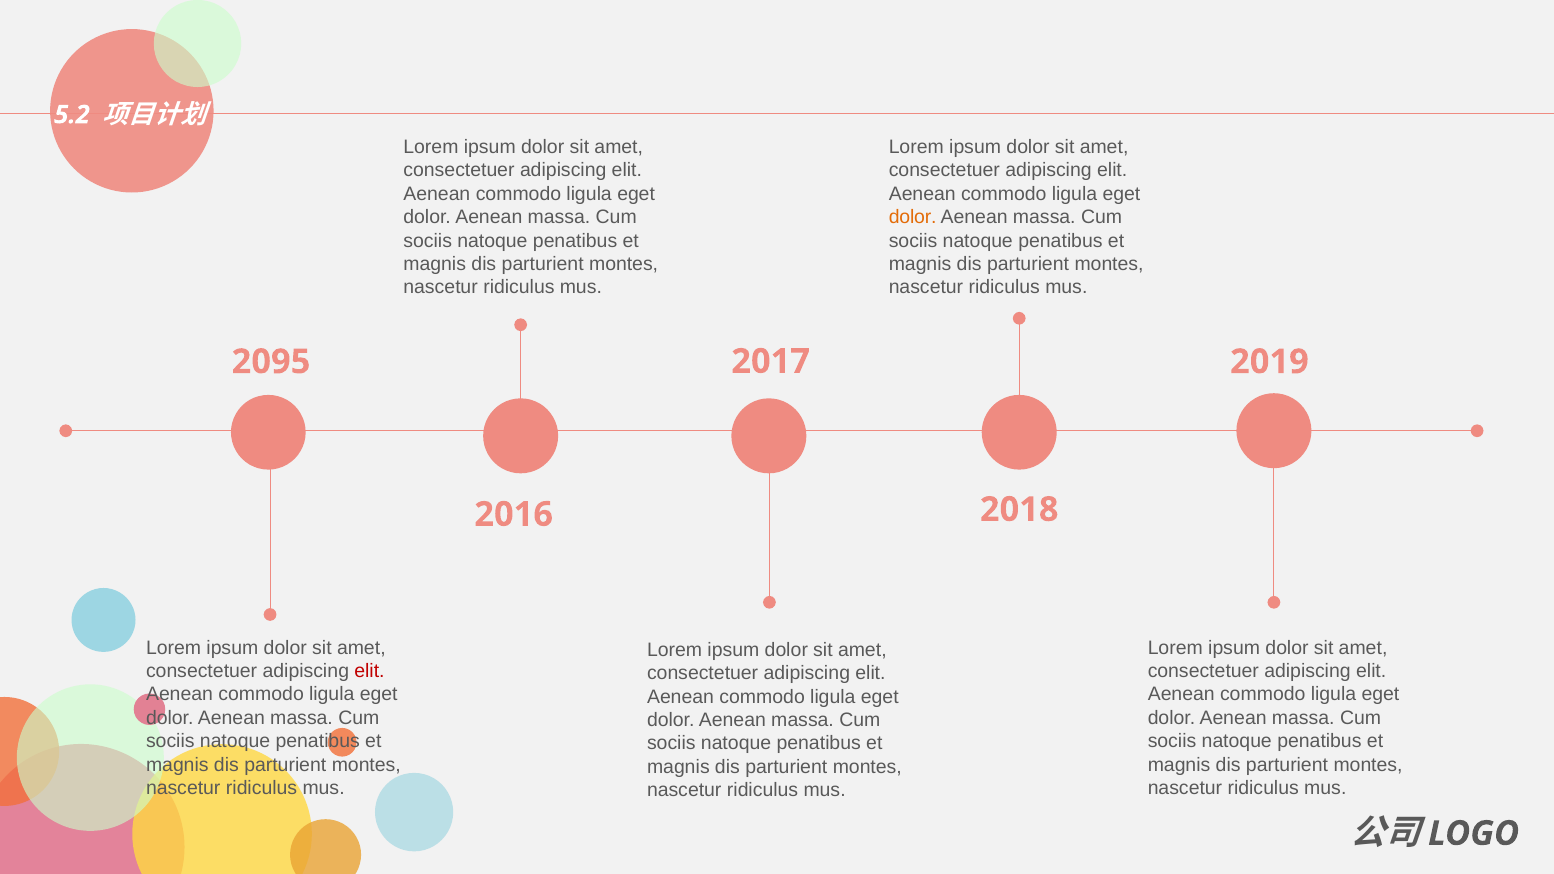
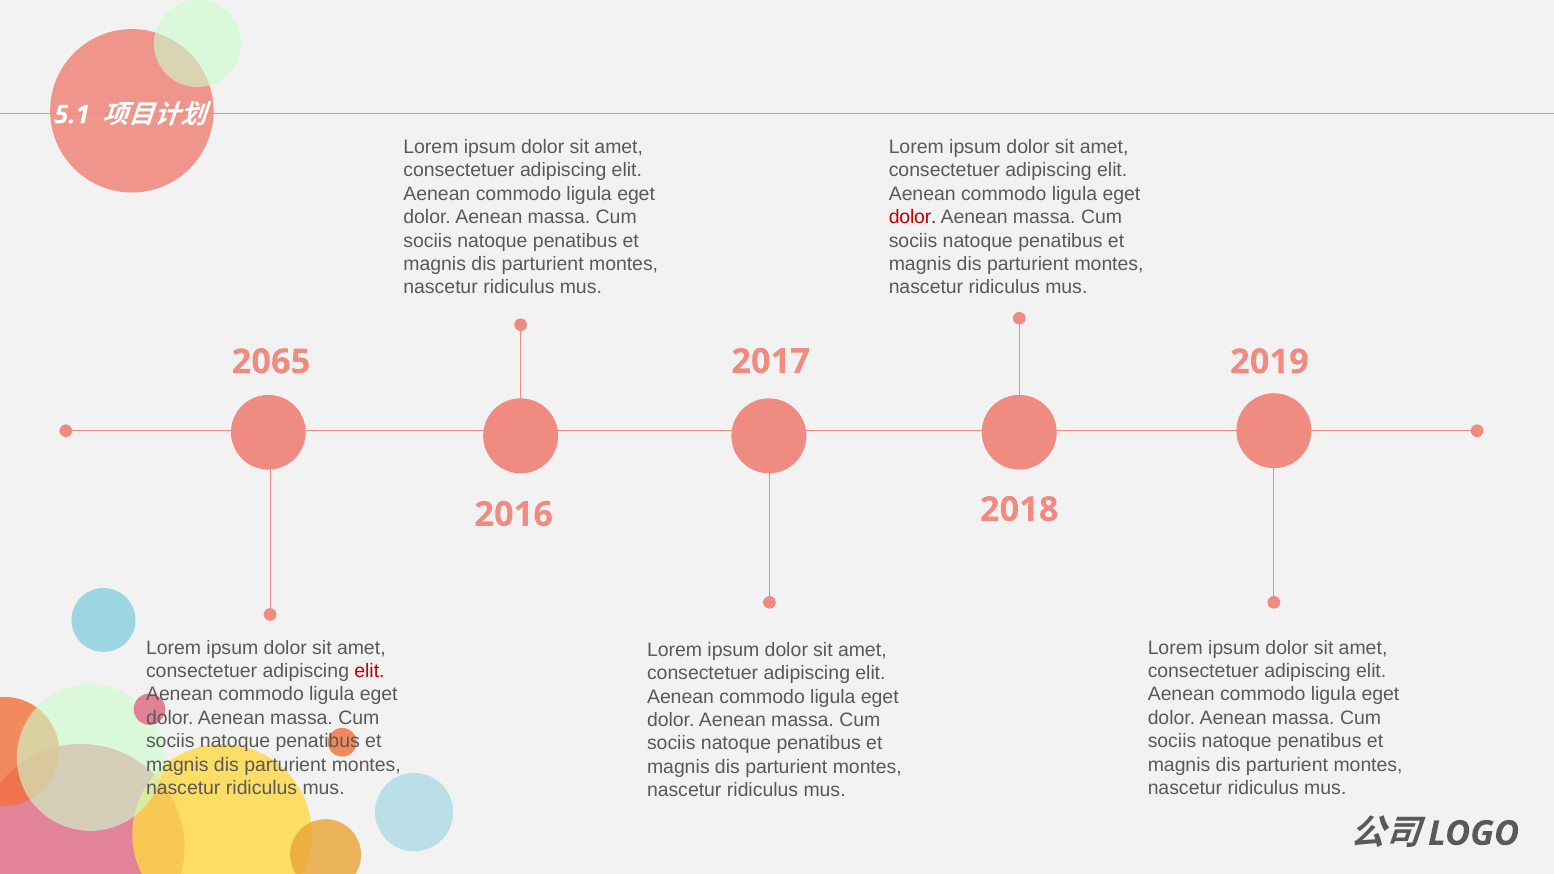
5.2: 5.2 -> 5.1 (72, 115)
dolor colour: orange -> red (913, 217)
2095: 2095 -> 2065 (271, 362)
